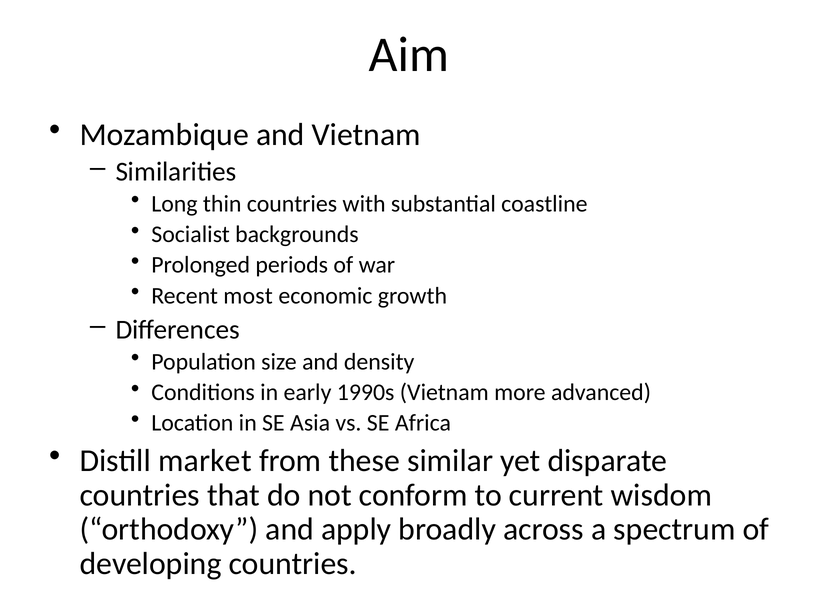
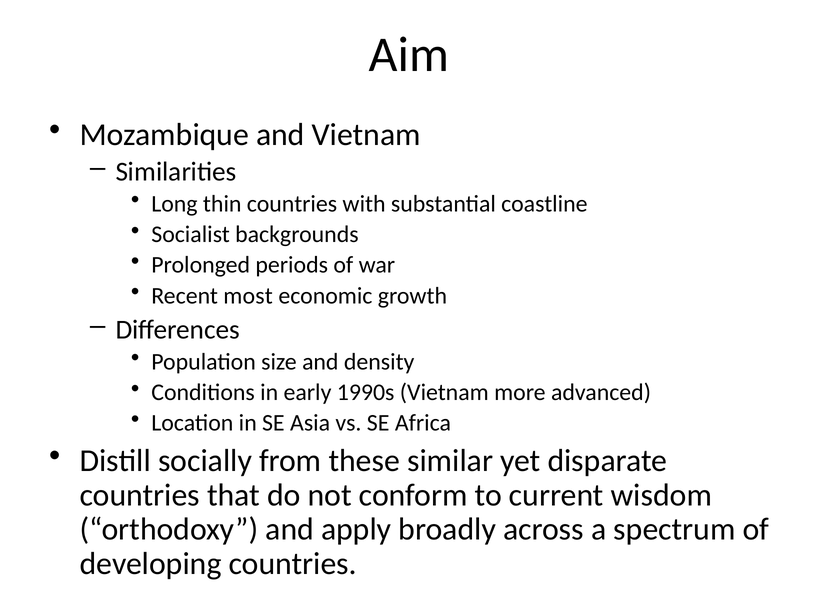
market: market -> socially (205, 460)
